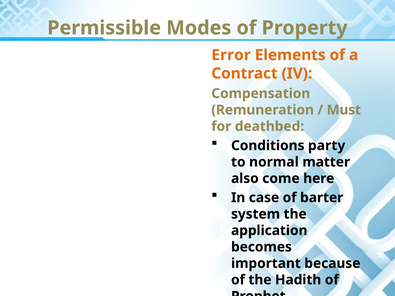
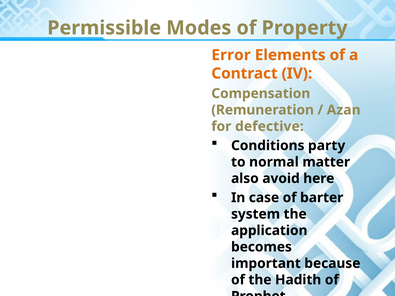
Must: Must -> Azan (344, 110)
deathbed: deathbed -> defective (269, 126)
come: come -> avoid (281, 179)
